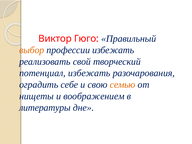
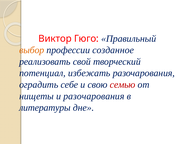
профессии избежать: избежать -> созданное (113, 50)
семью colour: orange -> red (123, 85)
и воображением: воображением -> разочарования (94, 96)
